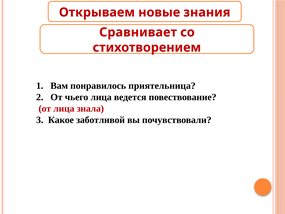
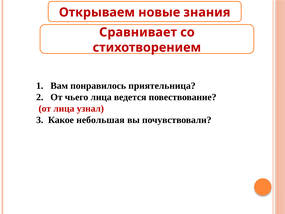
знала: знала -> узнал (90, 108)
заботливой: заботливой -> небольшая (100, 120)
